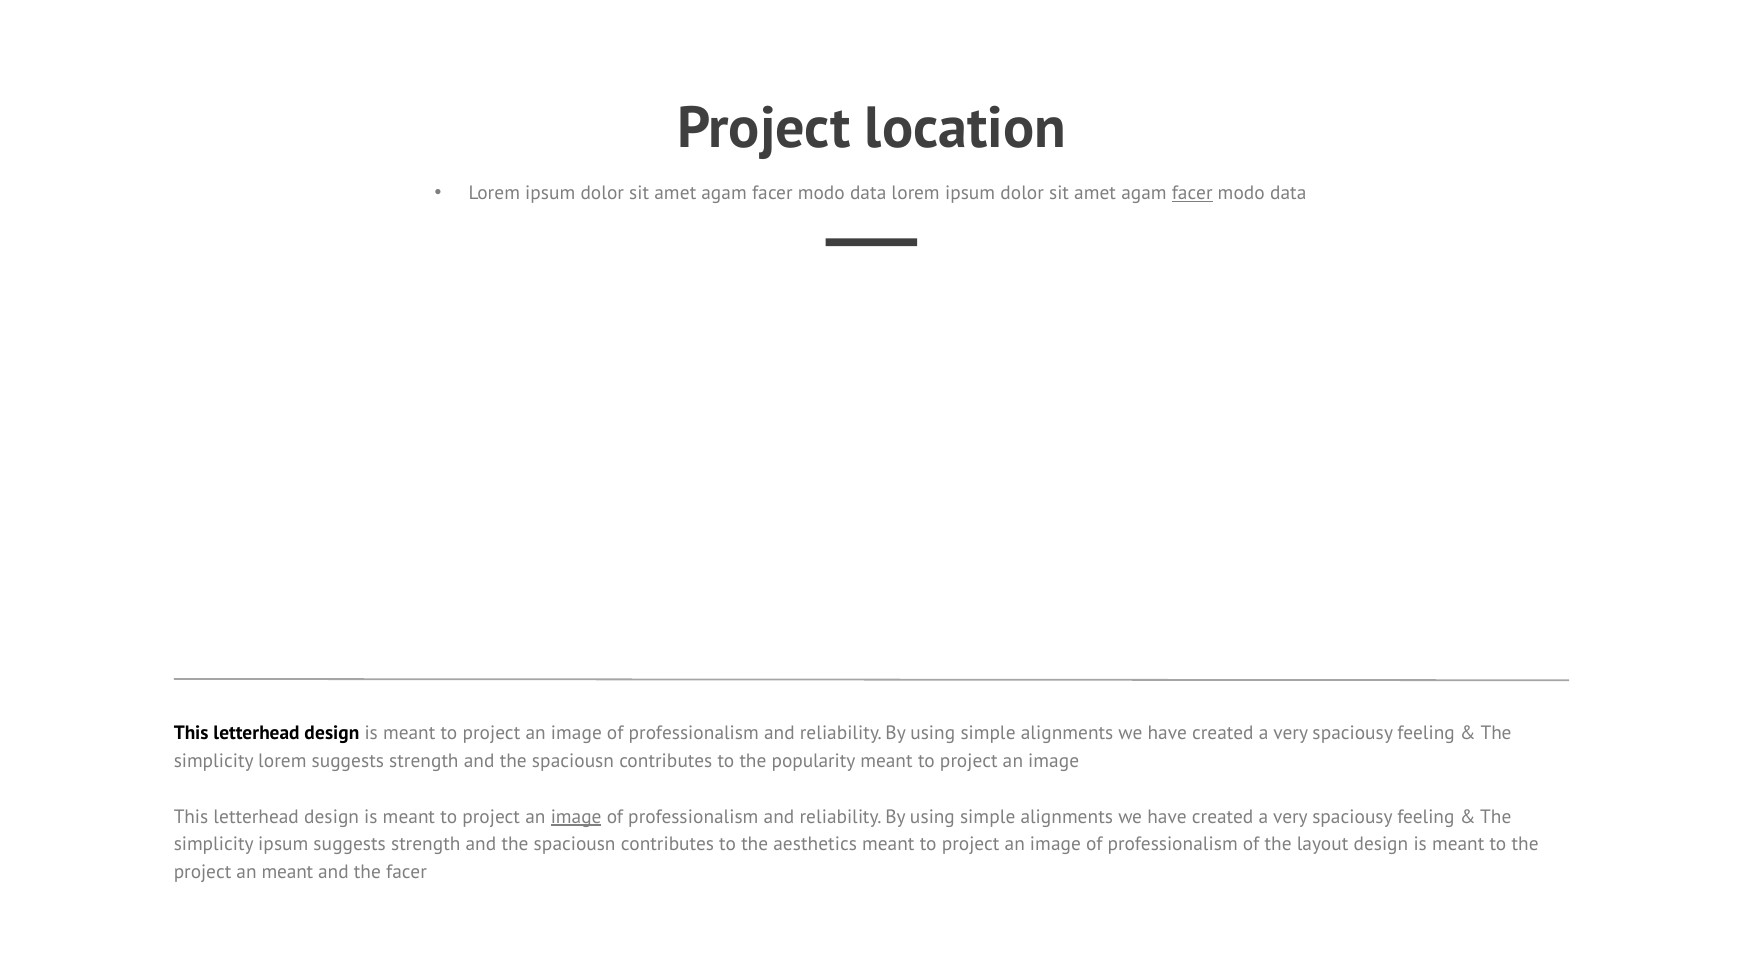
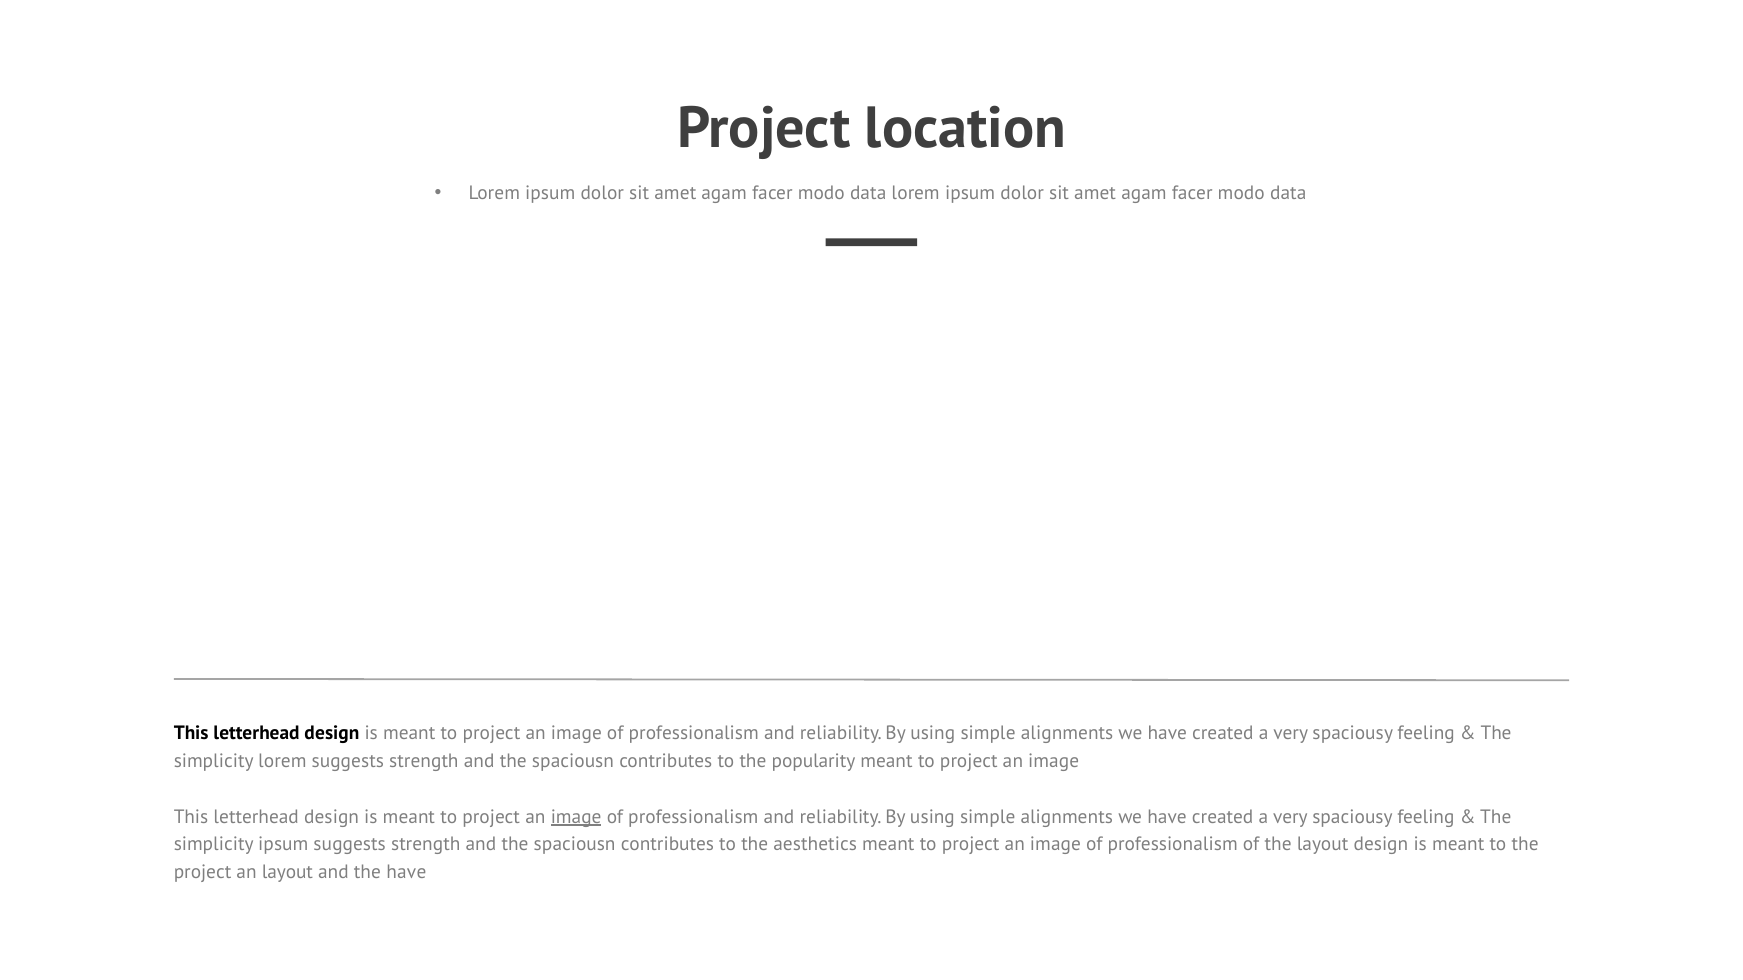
facer underline: present -> none (1192, 193)
an meant: meant -> layout (287, 873)
the facer: facer -> have (406, 873)
